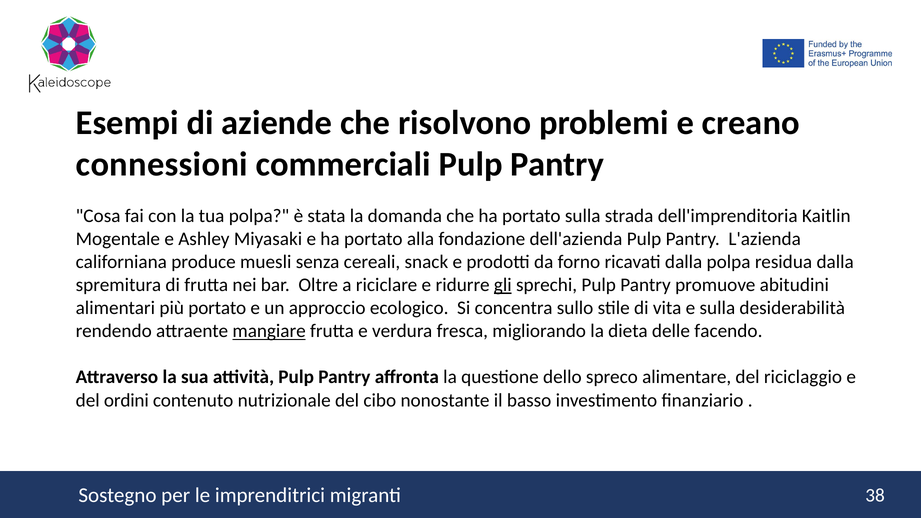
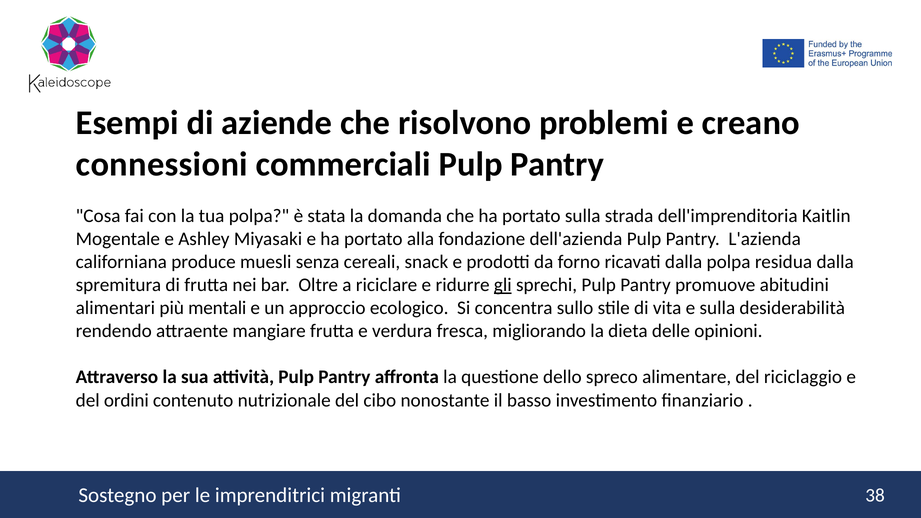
più portato: portato -> mentali (217, 308)
mangiare underline: present -> none (269, 331)
facendo: facendo -> opinioni (728, 331)
